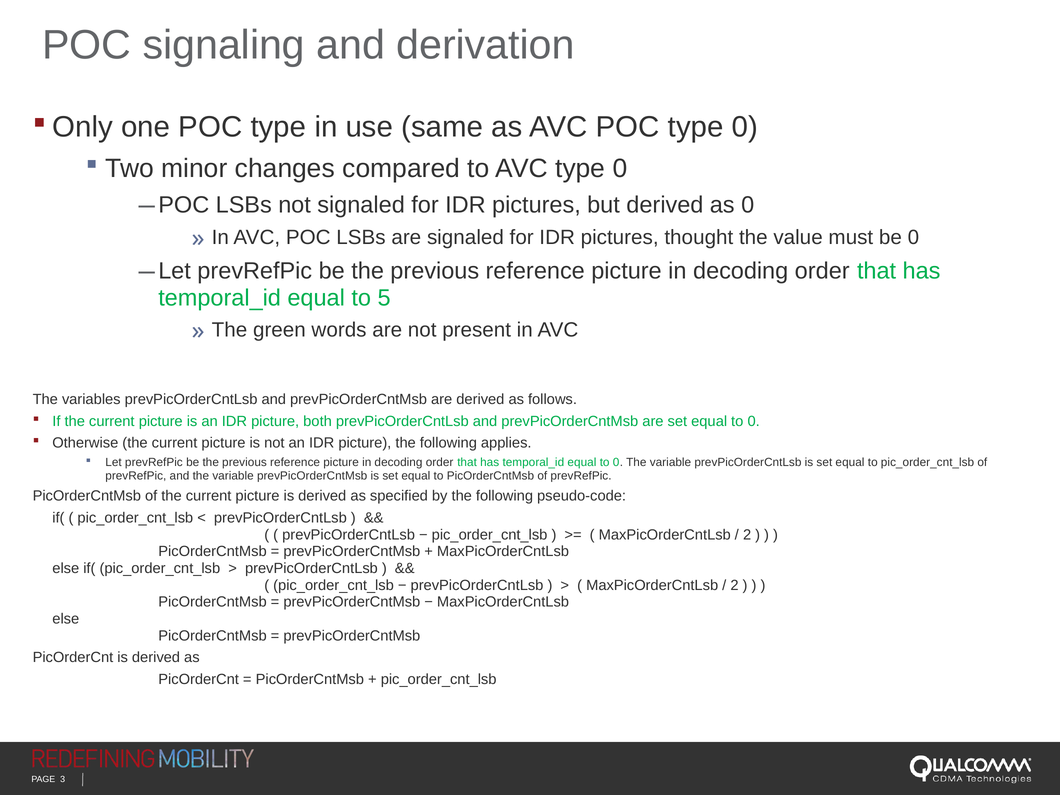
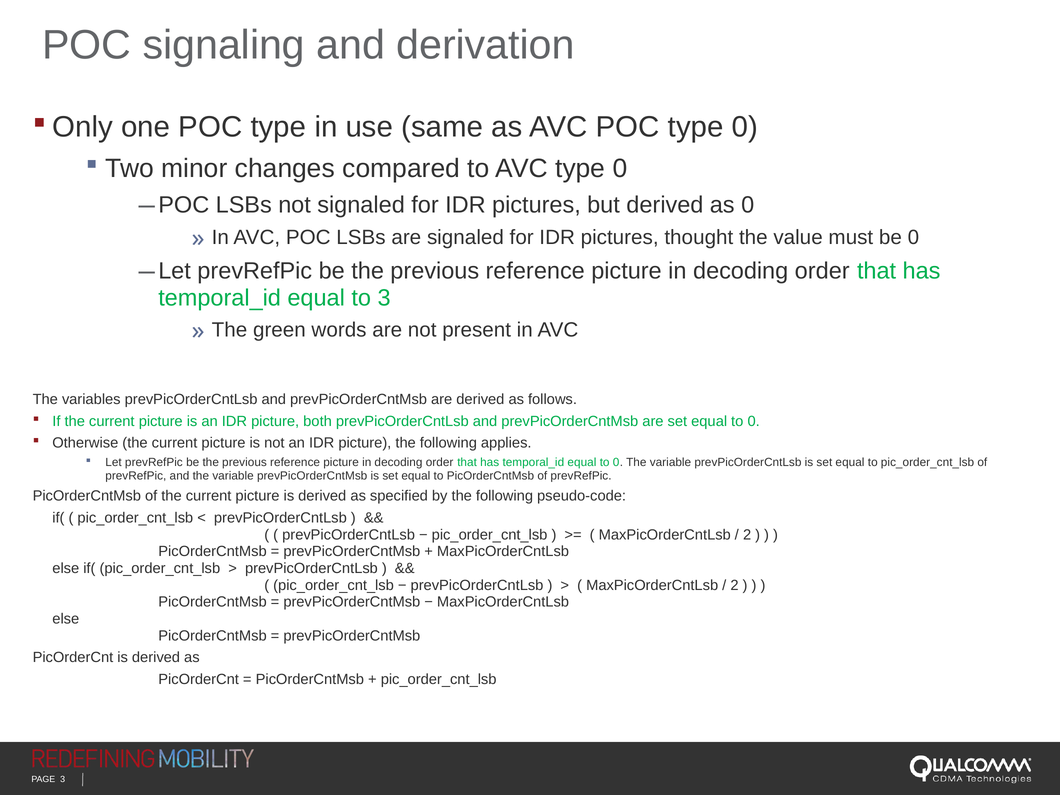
to 5: 5 -> 3 (384, 298)
